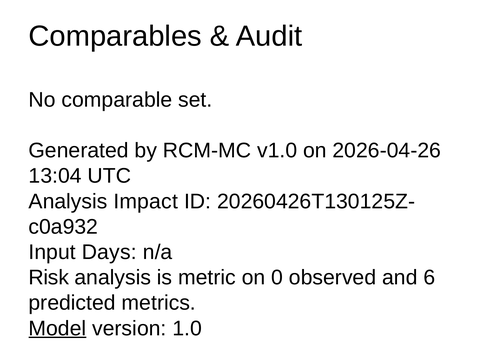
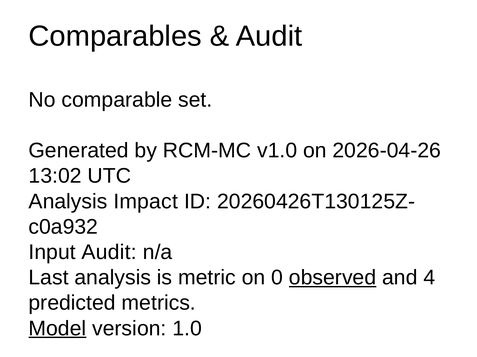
13:04: 13:04 -> 13:02 (55, 176)
Input Days: Days -> Audit (109, 253)
Risk: Risk -> Last (49, 278)
observed underline: none -> present (333, 278)
6: 6 -> 4 (429, 278)
